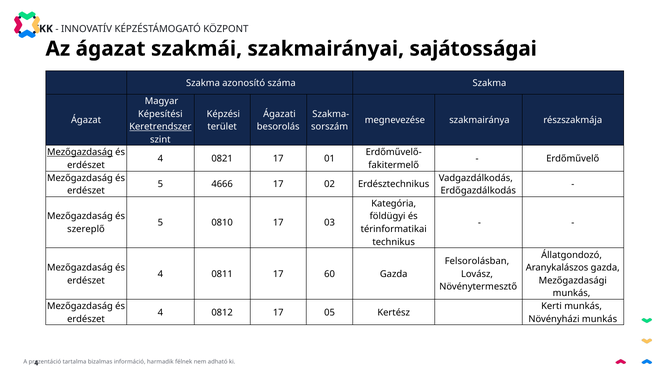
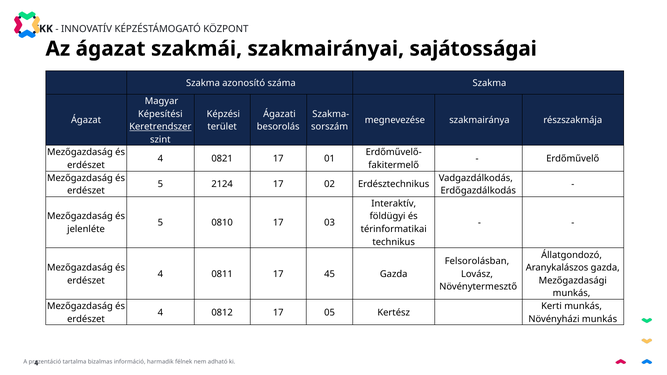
Mezőgazdaság underline: present -> none (80, 152)
4666: 4666 -> 2124 (222, 184)
Kategória: Kategória -> Interaktív (394, 204)
szereplő: szereplő -> jelenléte (86, 229)
60: 60 -> 45 (330, 274)
